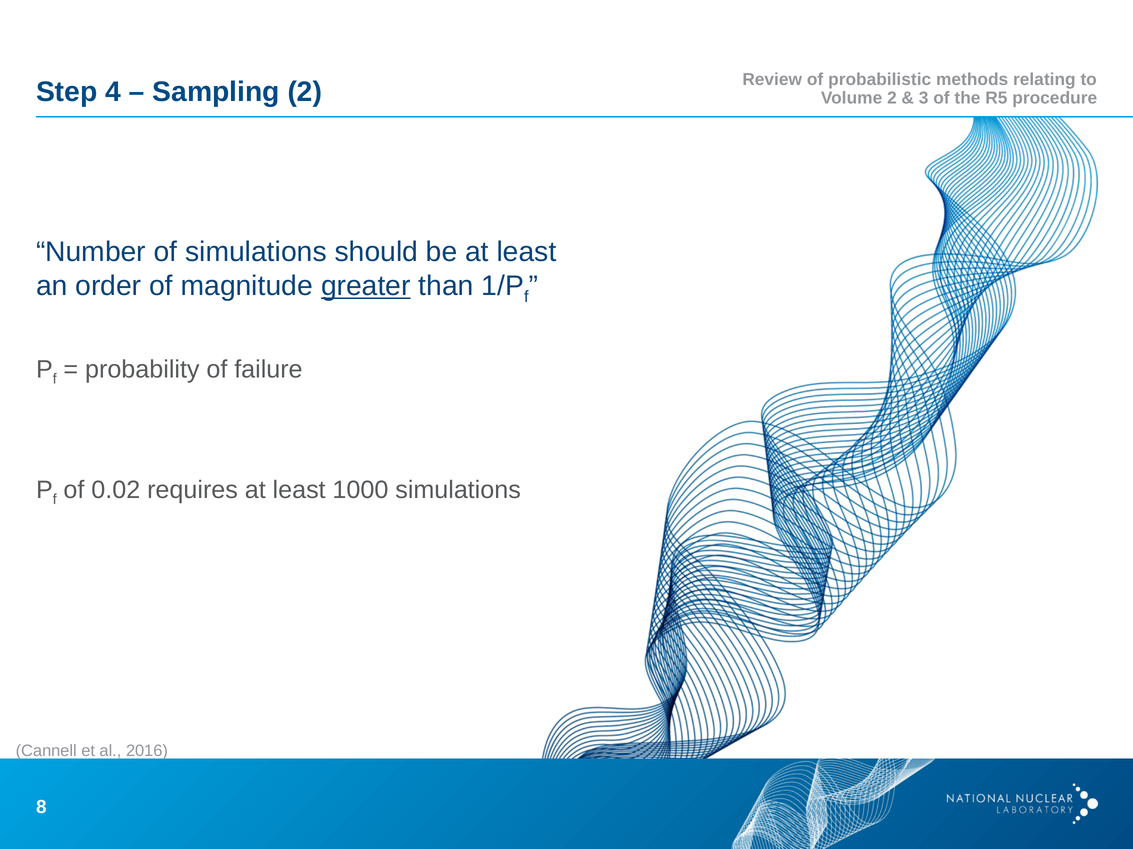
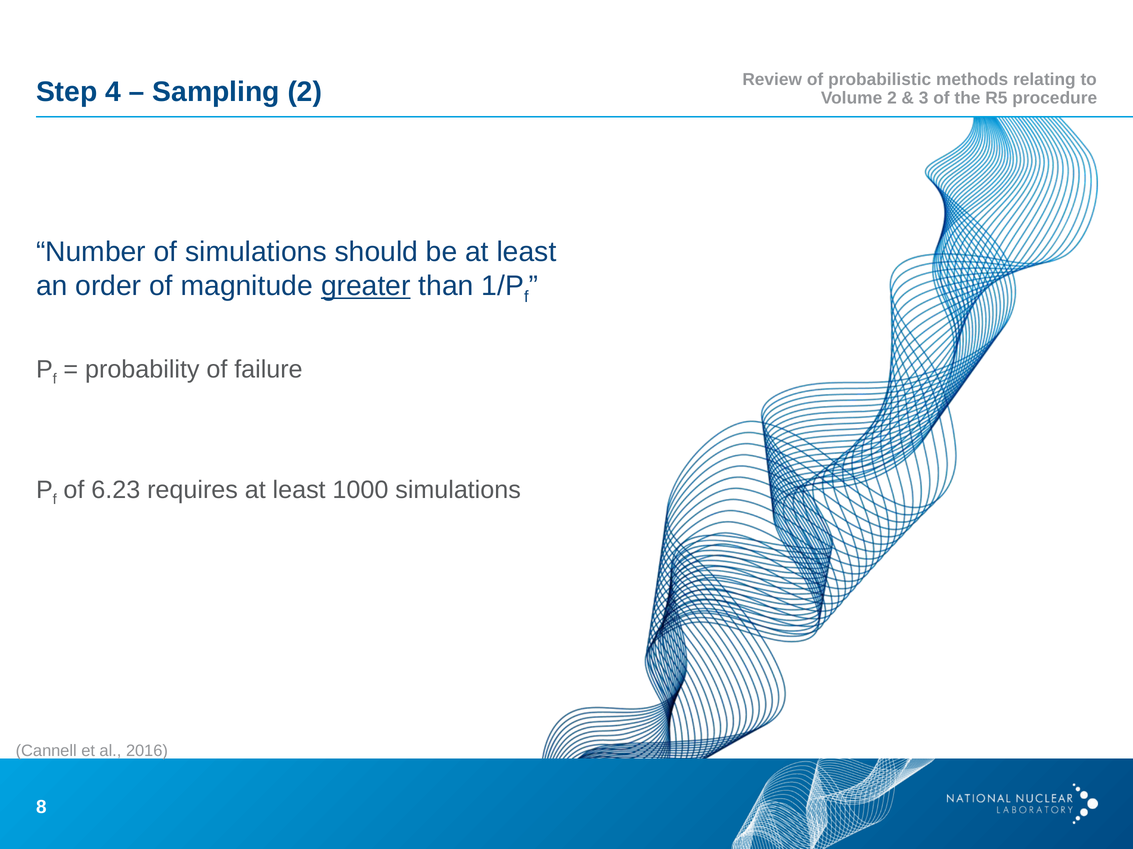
0.02: 0.02 -> 6.23 (116, 490)
